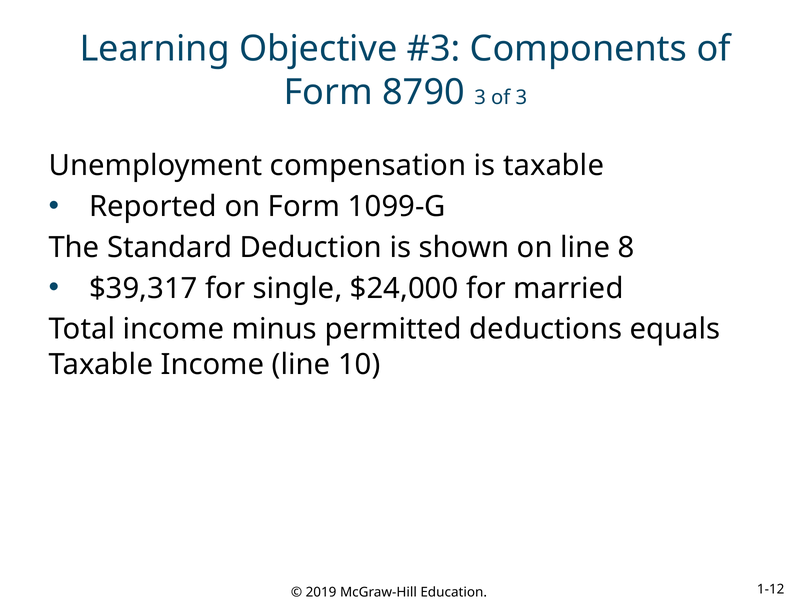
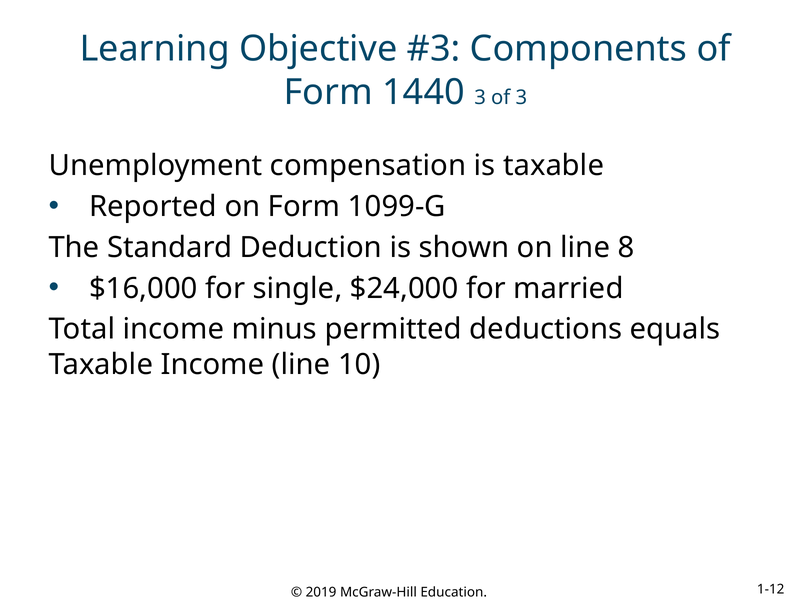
8790: 8790 -> 1440 (424, 92)
$39,317: $39,317 -> $16,000 (143, 288)
